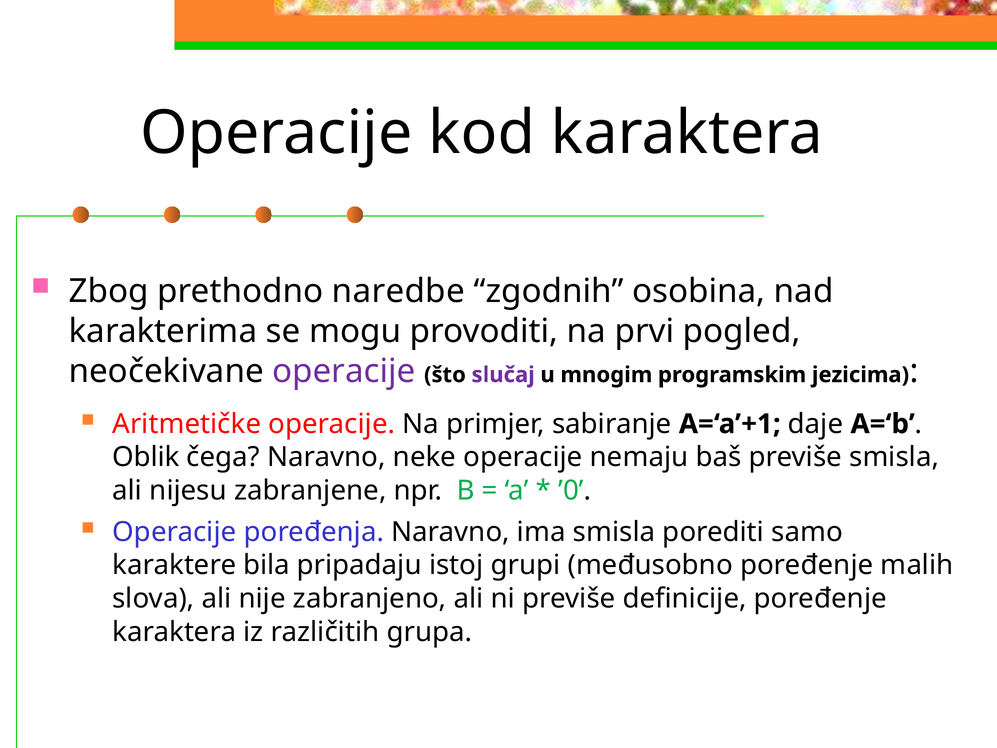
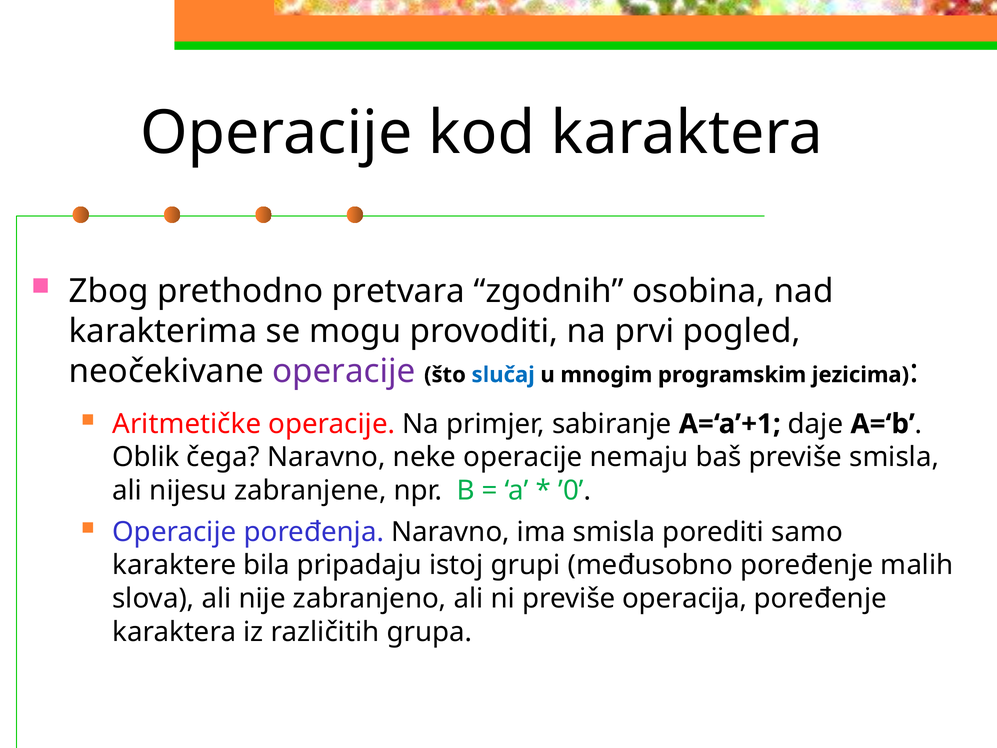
naredbe: naredbe -> pretvara (398, 291)
slučaj colour: purple -> blue (503, 375)
definicije: definicije -> operacija (685, 598)
